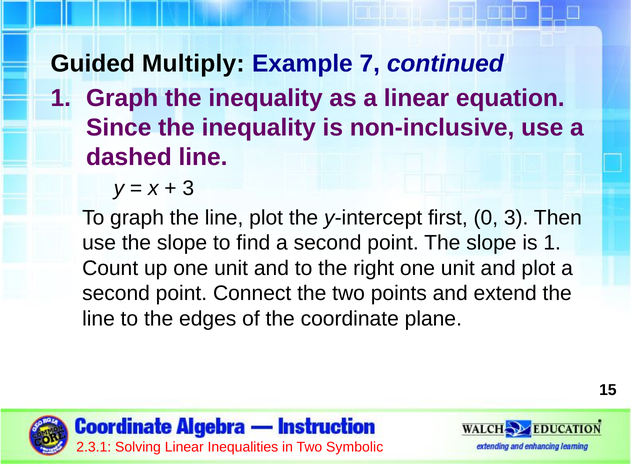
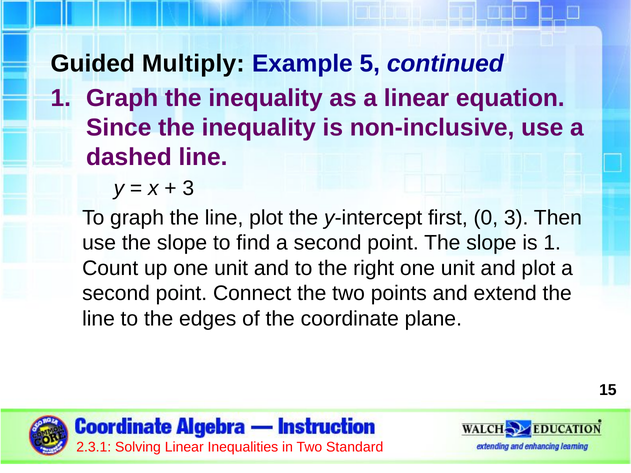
7: 7 -> 5 (370, 64)
Symbolic: Symbolic -> Standard (355, 448)
